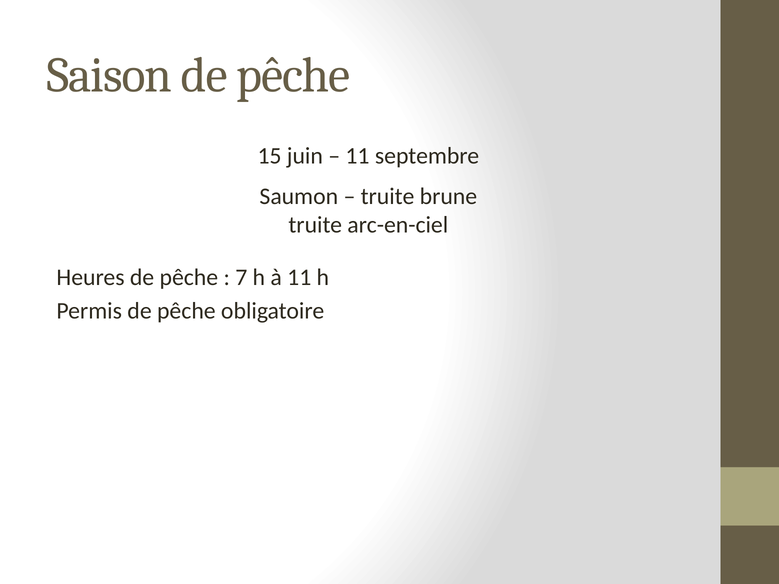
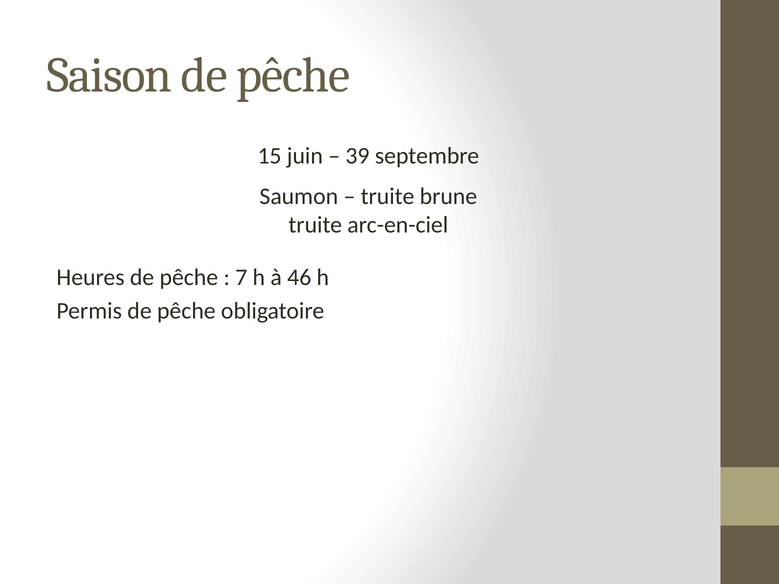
11: 11 -> 39 (357, 156)
à 11: 11 -> 46 (299, 278)
